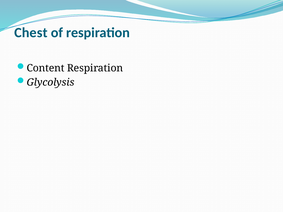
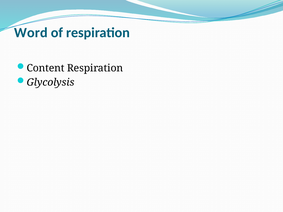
Chest: Chest -> Word (31, 33)
